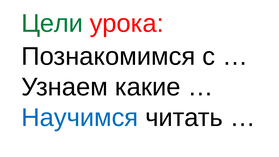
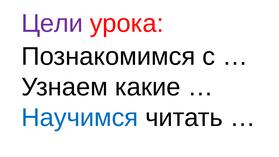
Цели colour: green -> purple (52, 23)
